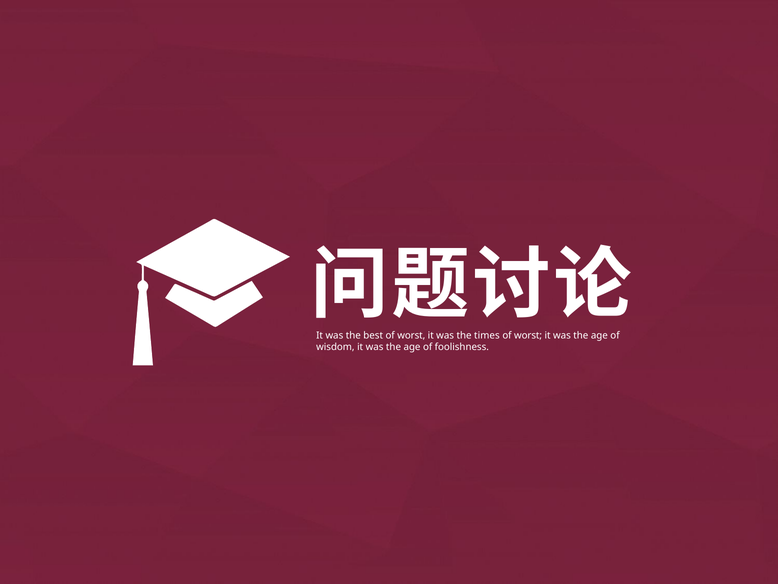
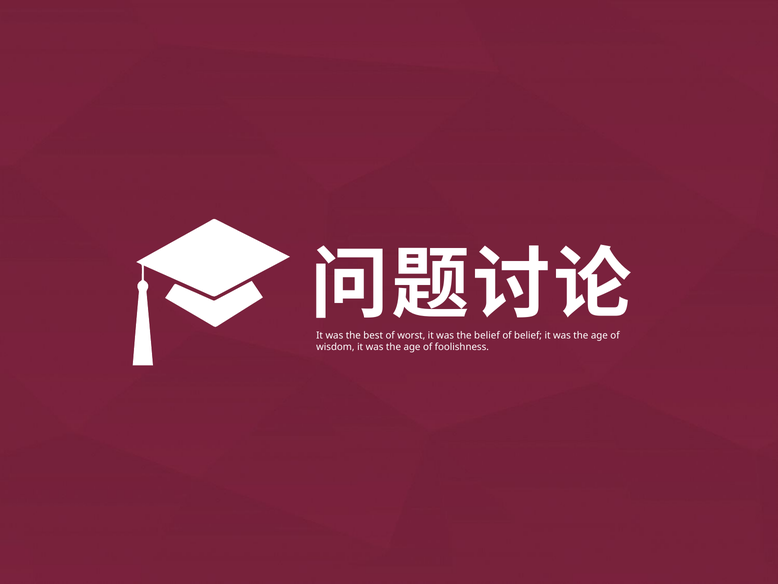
the times: times -> belief (487, 335)
worst: worst -> belief (528, 335)
